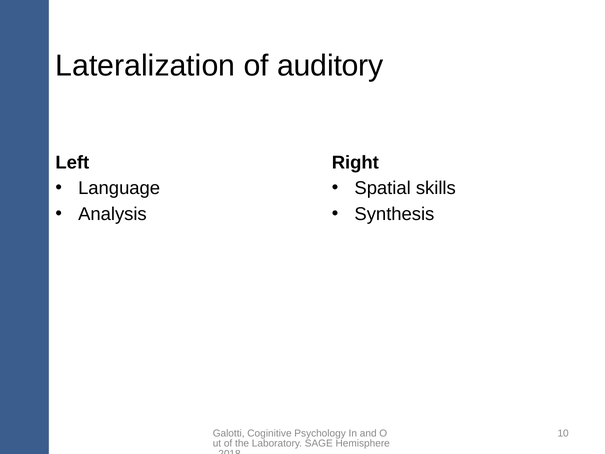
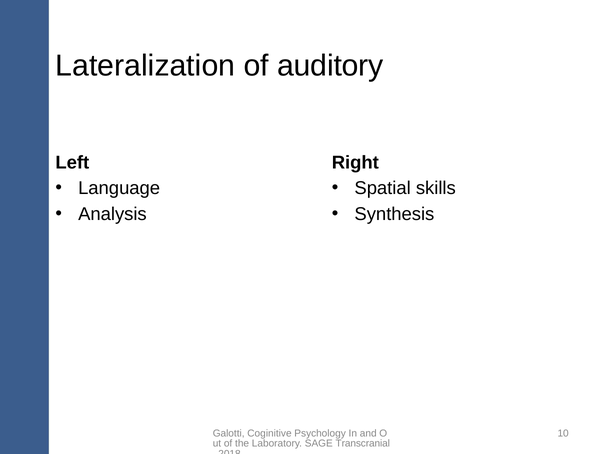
Hemisphere: Hemisphere -> Transcranial (363, 443)
